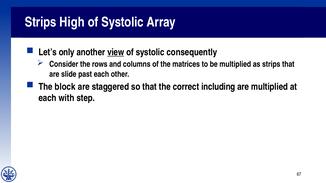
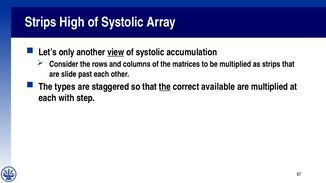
consequently: consequently -> accumulation (192, 52)
block: block -> types (65, 87)
the underline: none -> present (165, 87)
including: including -> available (218, 87)
